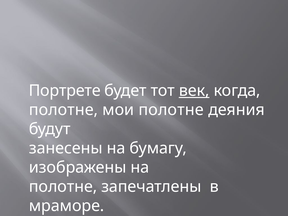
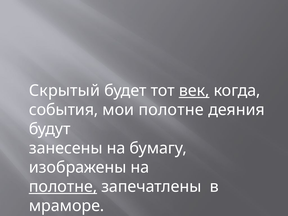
Портрете: Портрете -> Скрытый (64, 91)
полотне: полотне -> события (64, 110)
полотне underline: none -> present (63, 187)
